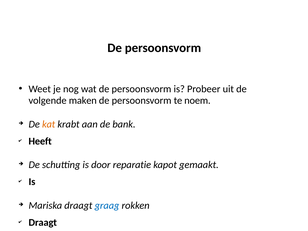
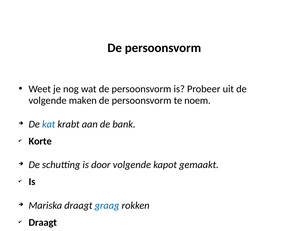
kat colour: orange -> blue (49, 124)
Heeft: Heeft -> Korte (40, 141)
door reparatie: reparatie -> volgende (132, 165)
